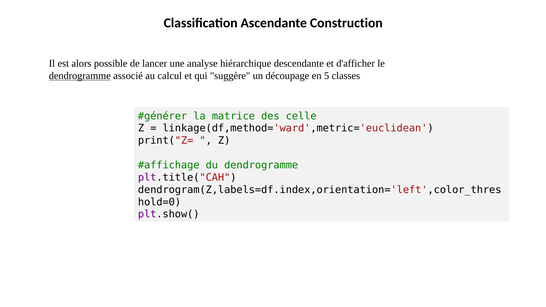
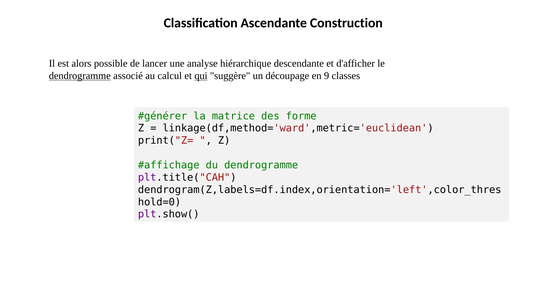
qui underline: none -> present (201, 76)
5: 5 -> 9 (327, 76)
celle: celle -> forme (301, 116)
